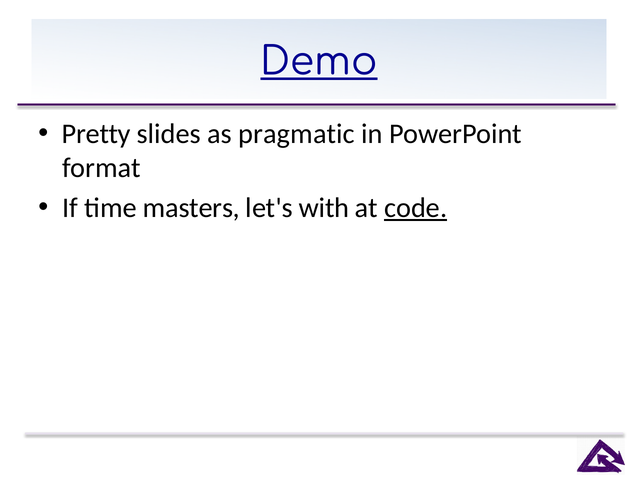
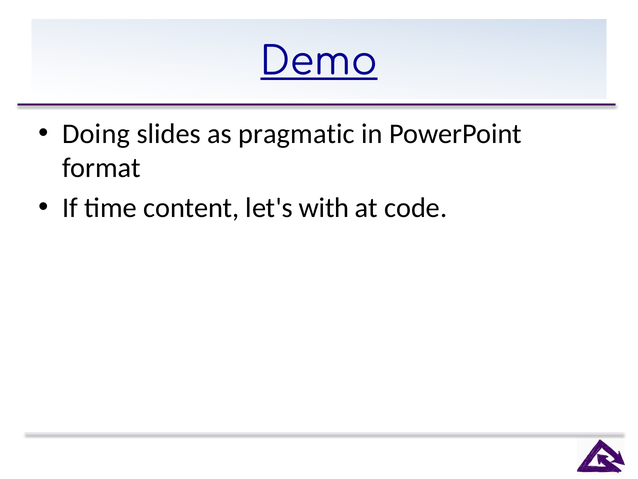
Pretty: Pretty -> Doing (96, 134)
masters: masters -> content (191, 208)
code underline: present -> none (416, 208)
